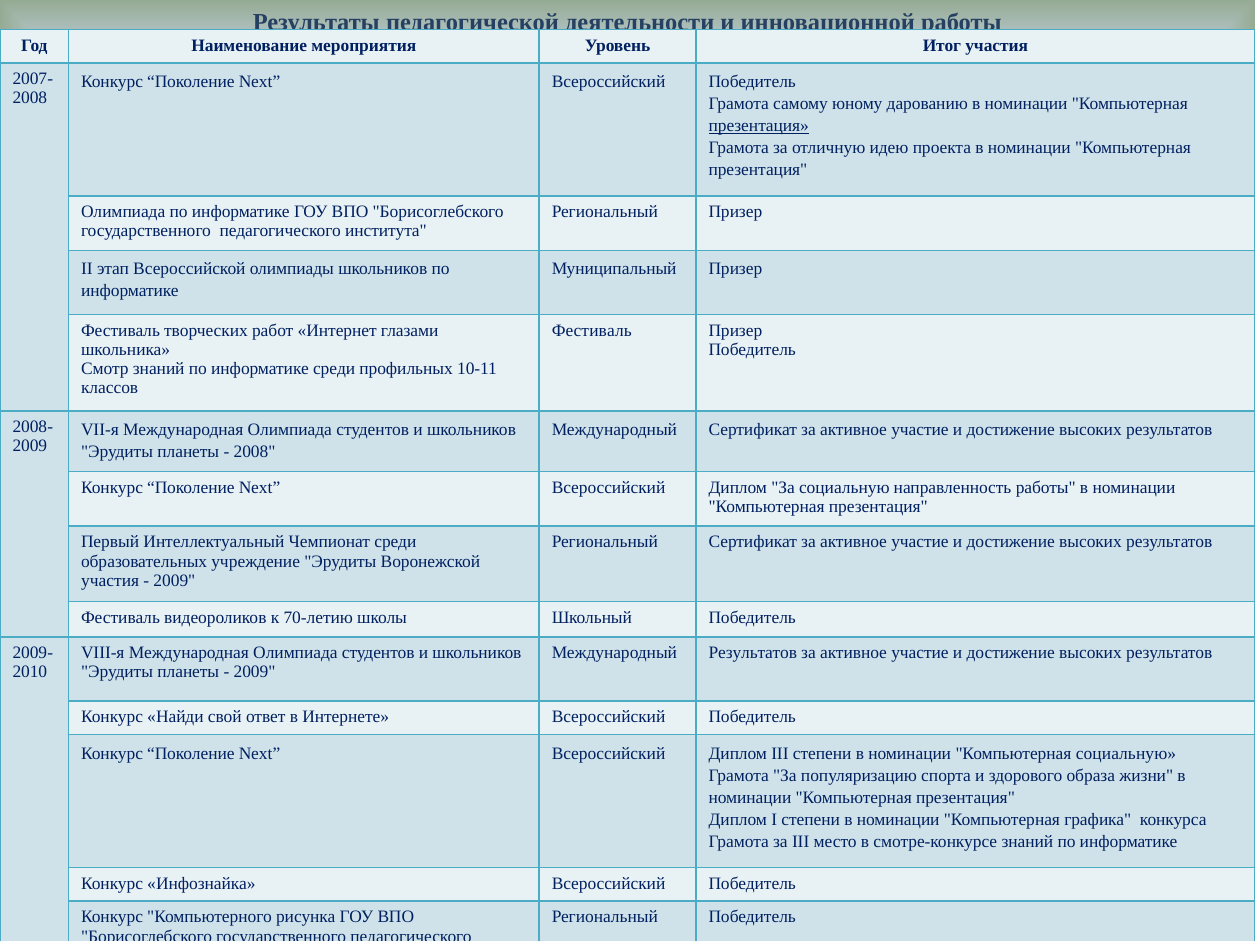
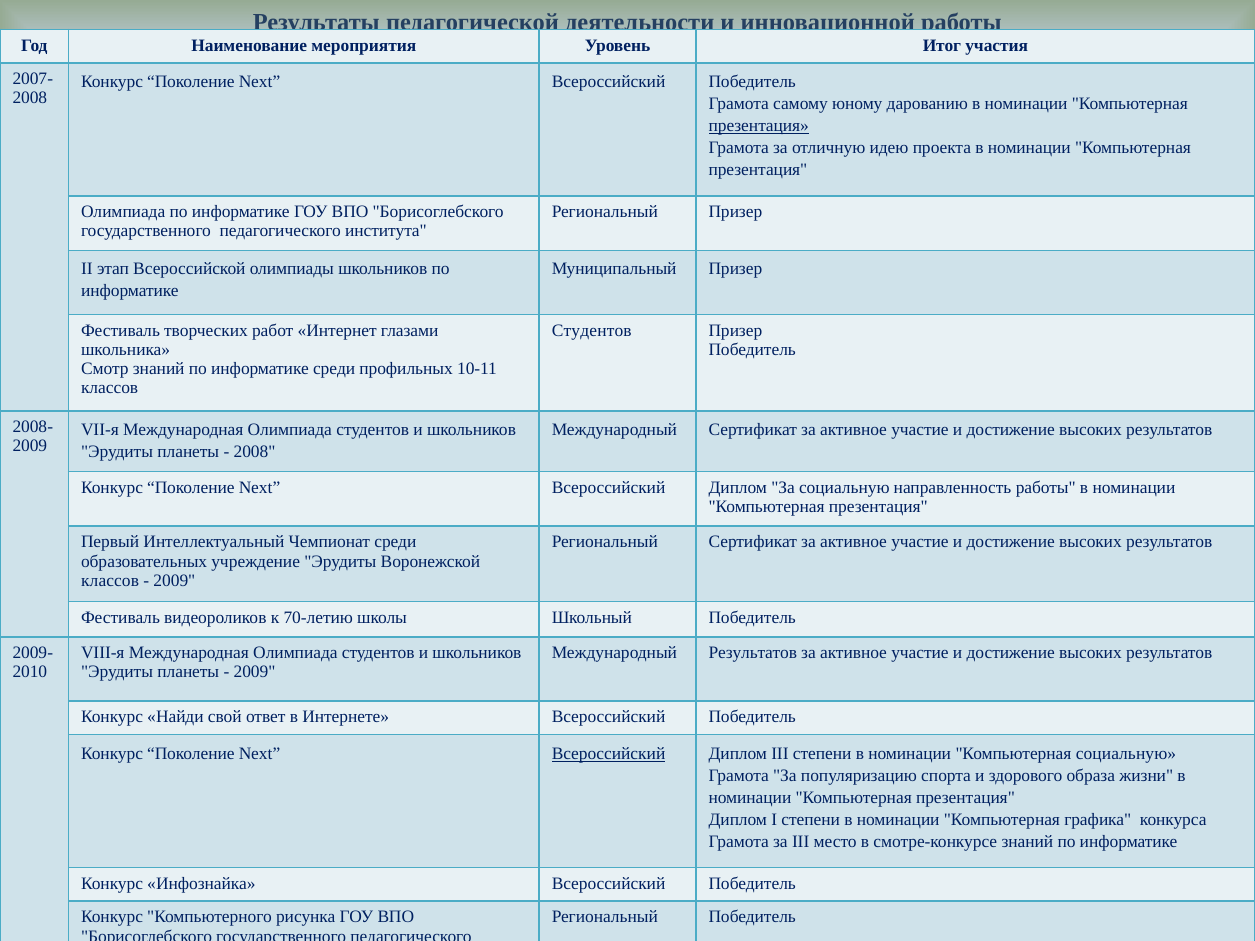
Фестиваль: Фестиваль -> Студентов (592, 331)
участия: участия -> классов (110, 581)
Всероссийский underline: none -> present (609, 754)
